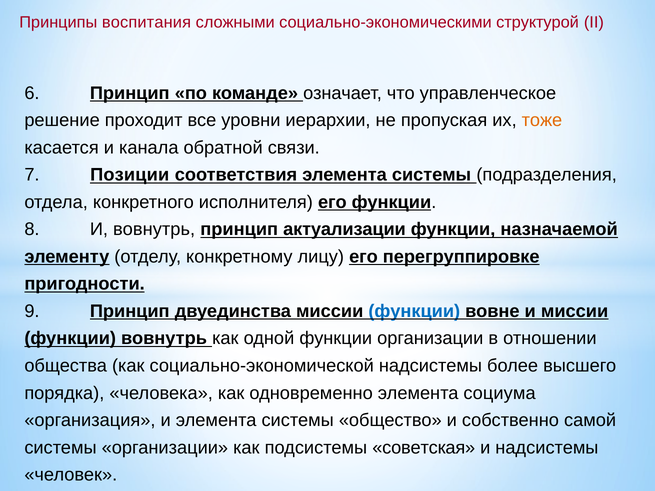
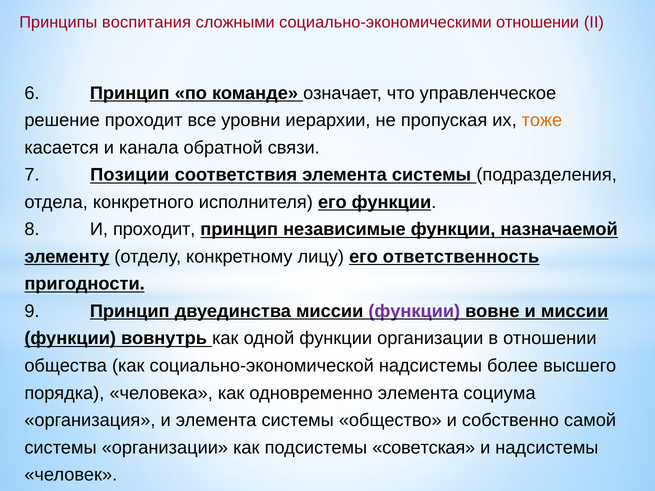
социально-экономическими структурой: структурой -> отношении (538, 22)
И вовнутрь: вовнутрь -> проходит (154, 230)
актуализации: актуализации -> независимые (344, 230)
перегруппировке: перегруппировке -> ответственность (461, 257)
функции colour: blue -> purple (414, 311)
